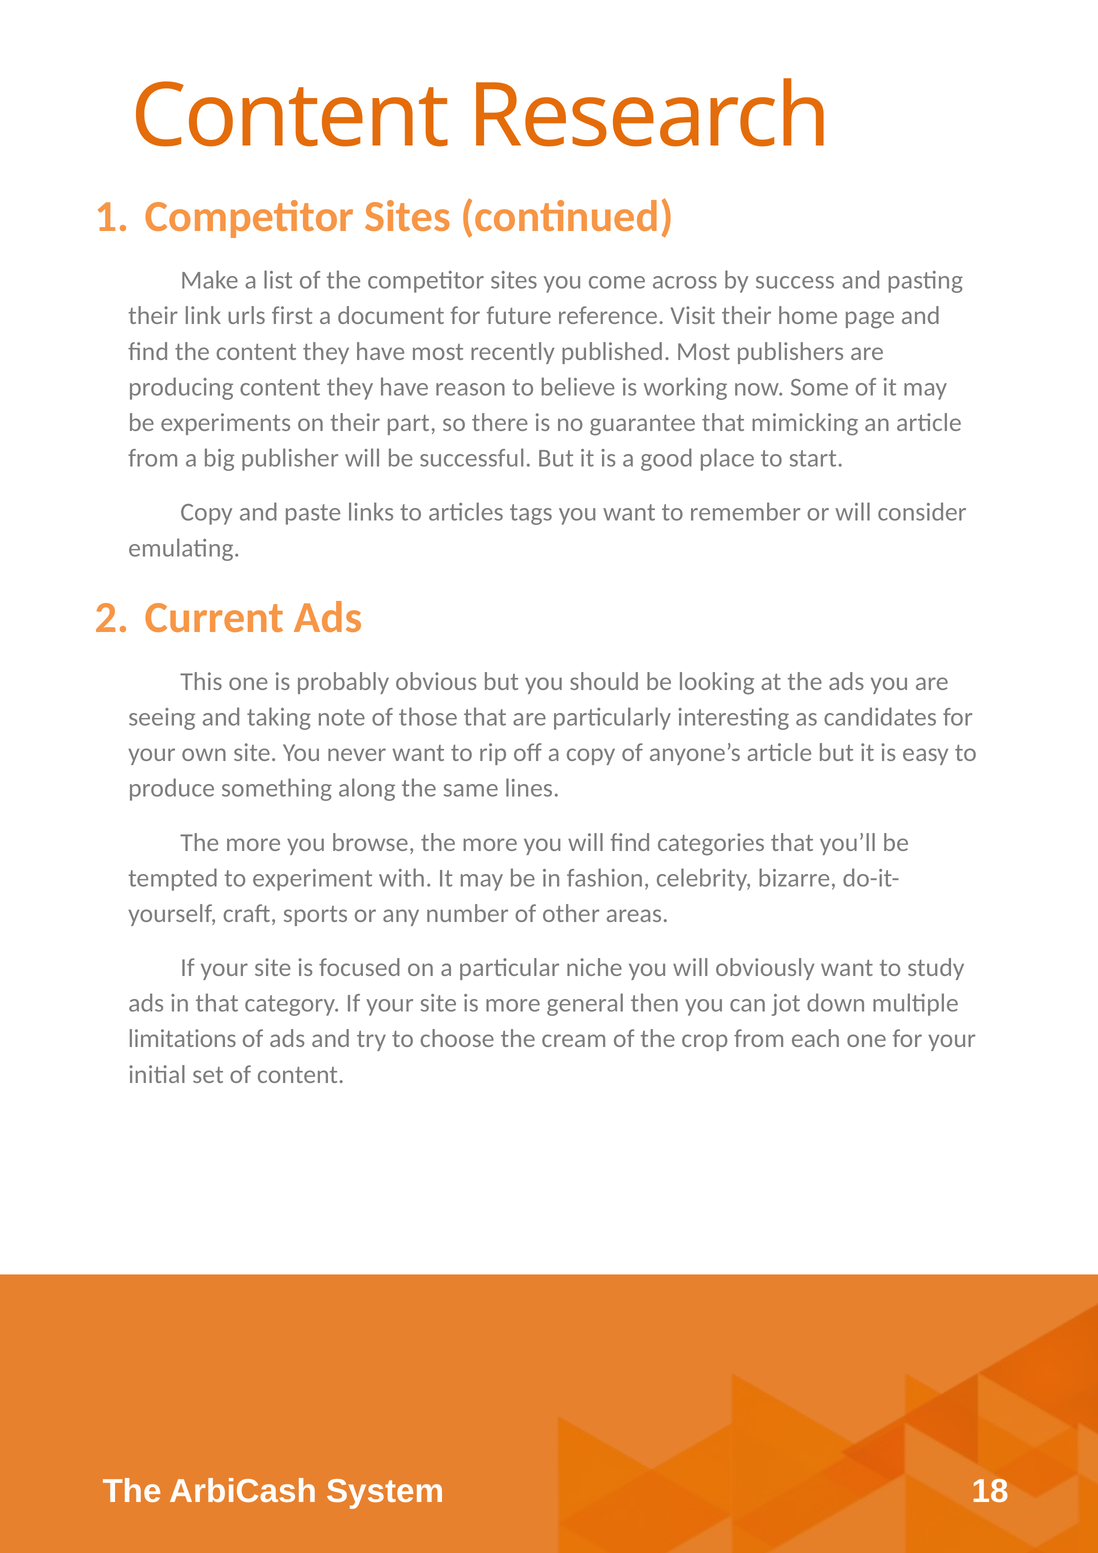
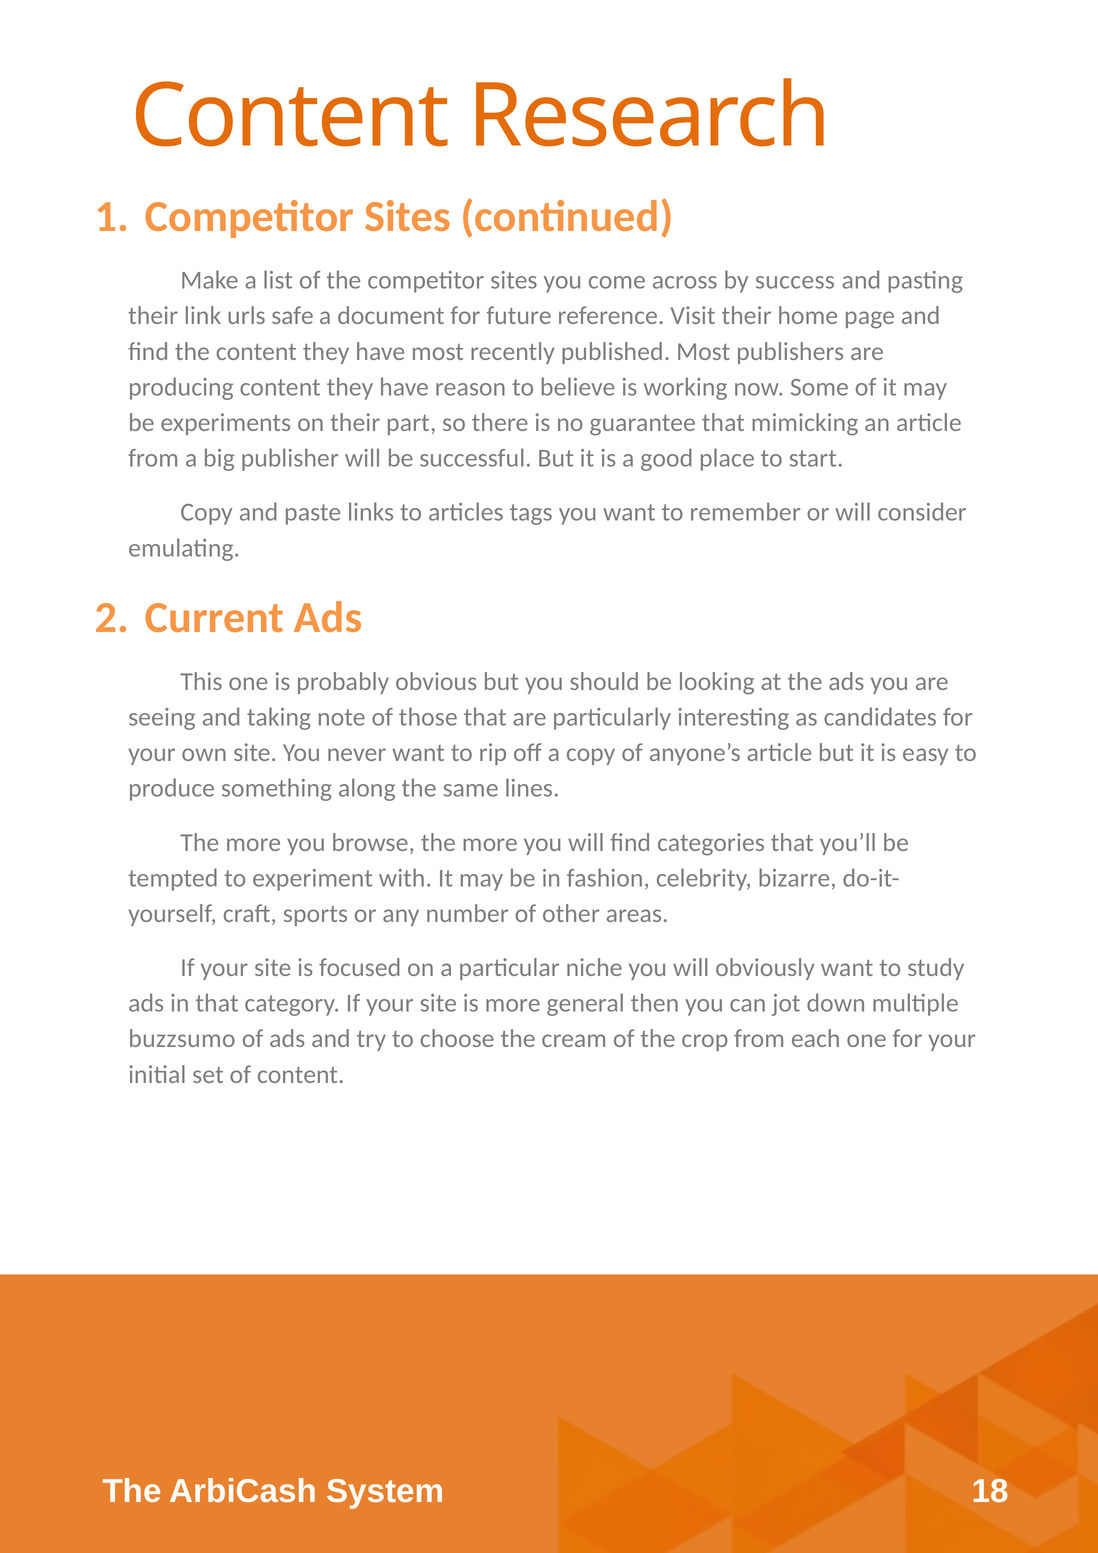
first: first -> safe (293, 316)
limitations: limitations -> buzzsumo (182, 1040)
